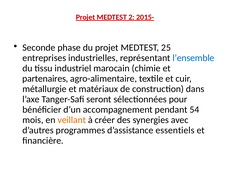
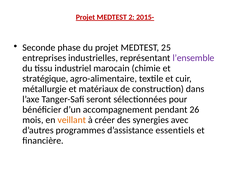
l’ensemble colour: blue -> purple (193, 58)
partenaires: partenaires -> stratégique (45, 79)
54: 54 -> 26 (194, 110)
